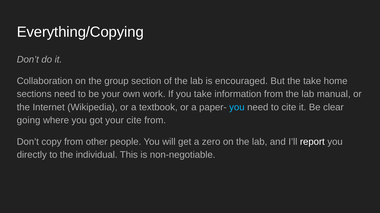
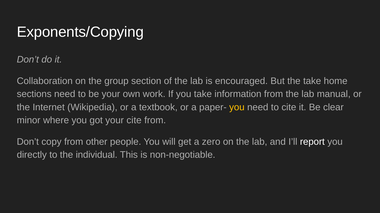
Everything/Copying: Everything/Copying -> Exponents/Copying (80, 32)
you colour: light blue -> yellow (237, 108)
going: going -> minor (29, 121)
